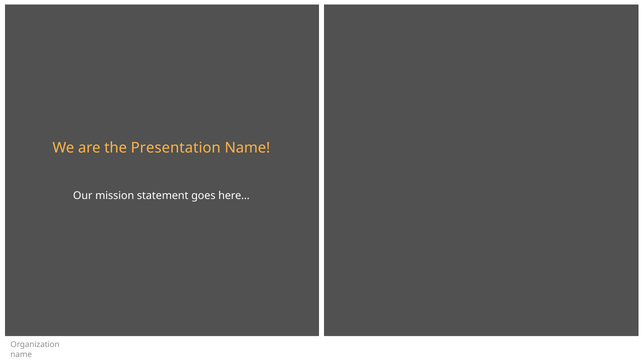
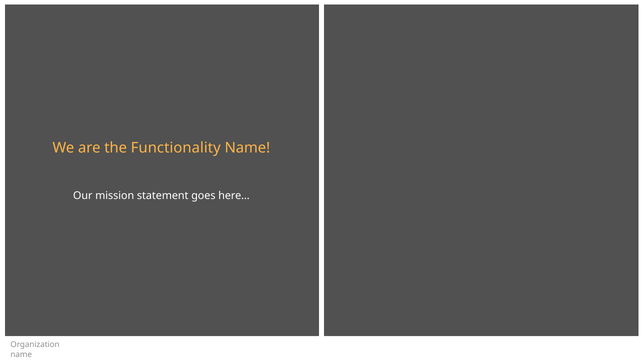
Presentation: Presentation -> Functionality (176, 148)
